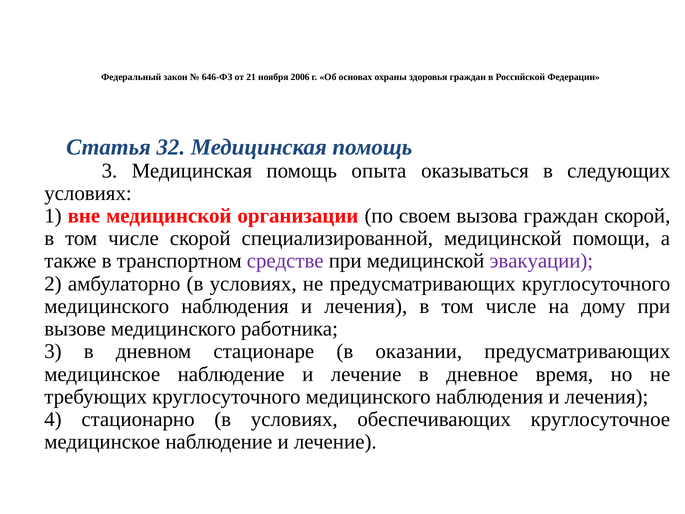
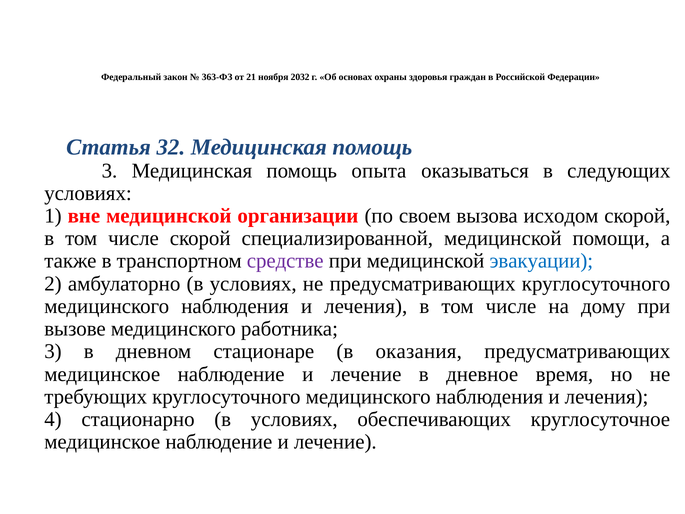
646-ФЗ: 646-ФЗ -> 363-ФЗ (217, 77)
2006: 2006 -> 2032 (300, 77)
вызова граждан: граждан -> исходом (561, 216)
эвакуации colour: purple -> blue (541, 261)
оказании: оказании -> оказания (419, 351)
